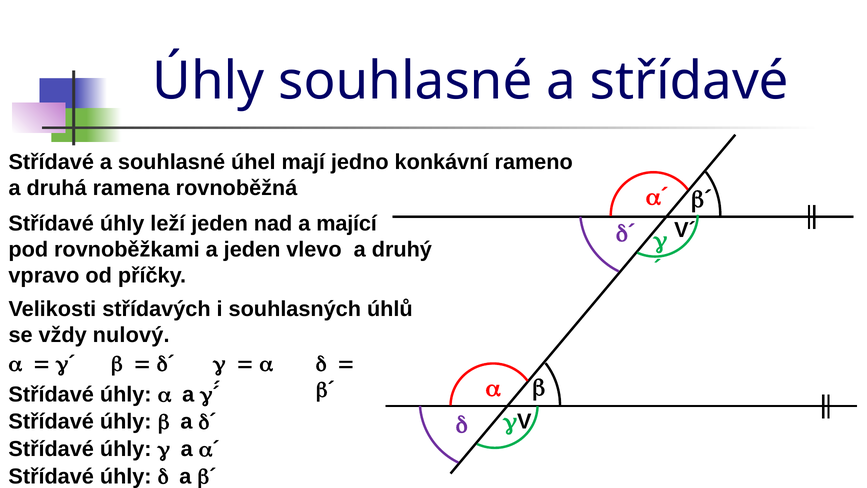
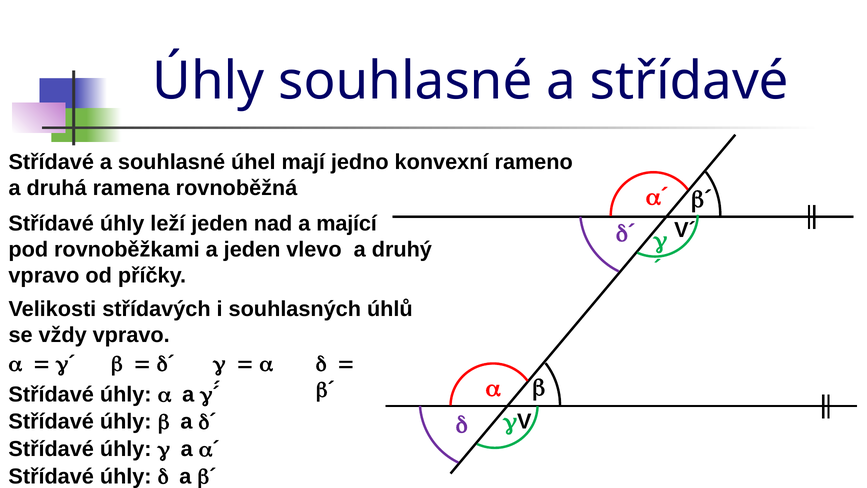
konkávní: konkávní -> konvexní (442, 162)
vždy nulový: nulový -> vpravo (131, 335)
